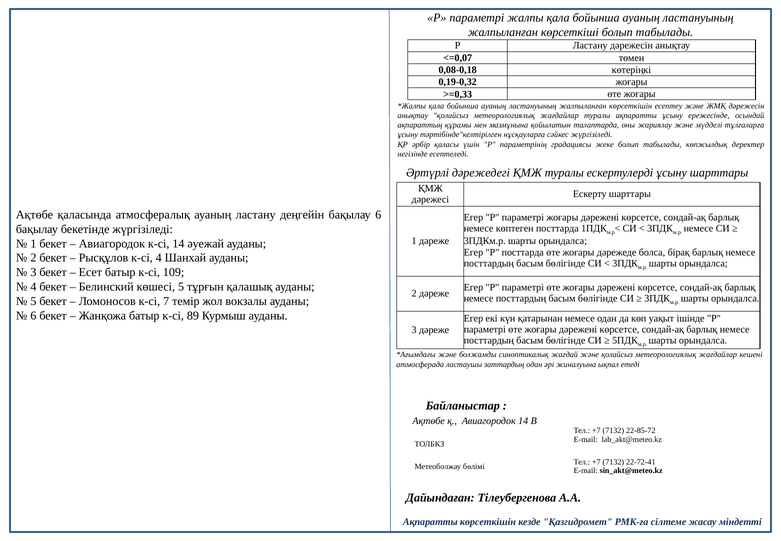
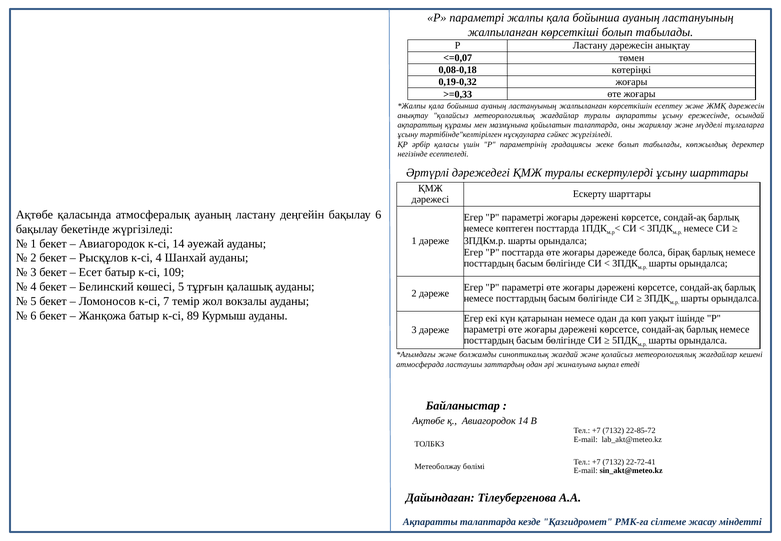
Ақпаратты көрсеткішін: көрсеткішін -> талаптарда (488, 522)
